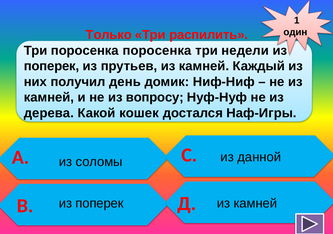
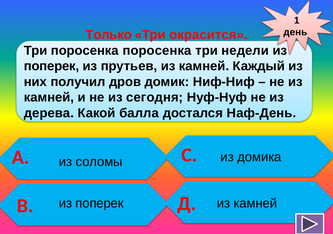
один: один -> день (295, 32)
распилить: распилить -> окрасится (209, 35)
день: день -> дров (125, 82)
вопросу: вопросу -> сегодня (155, 98)
кошек: кошек -> балла (139, 113)
Наф-Игры: Наф-Игры -> Наф-День (261, 113)
данной: данной -> домика (259, 157)
